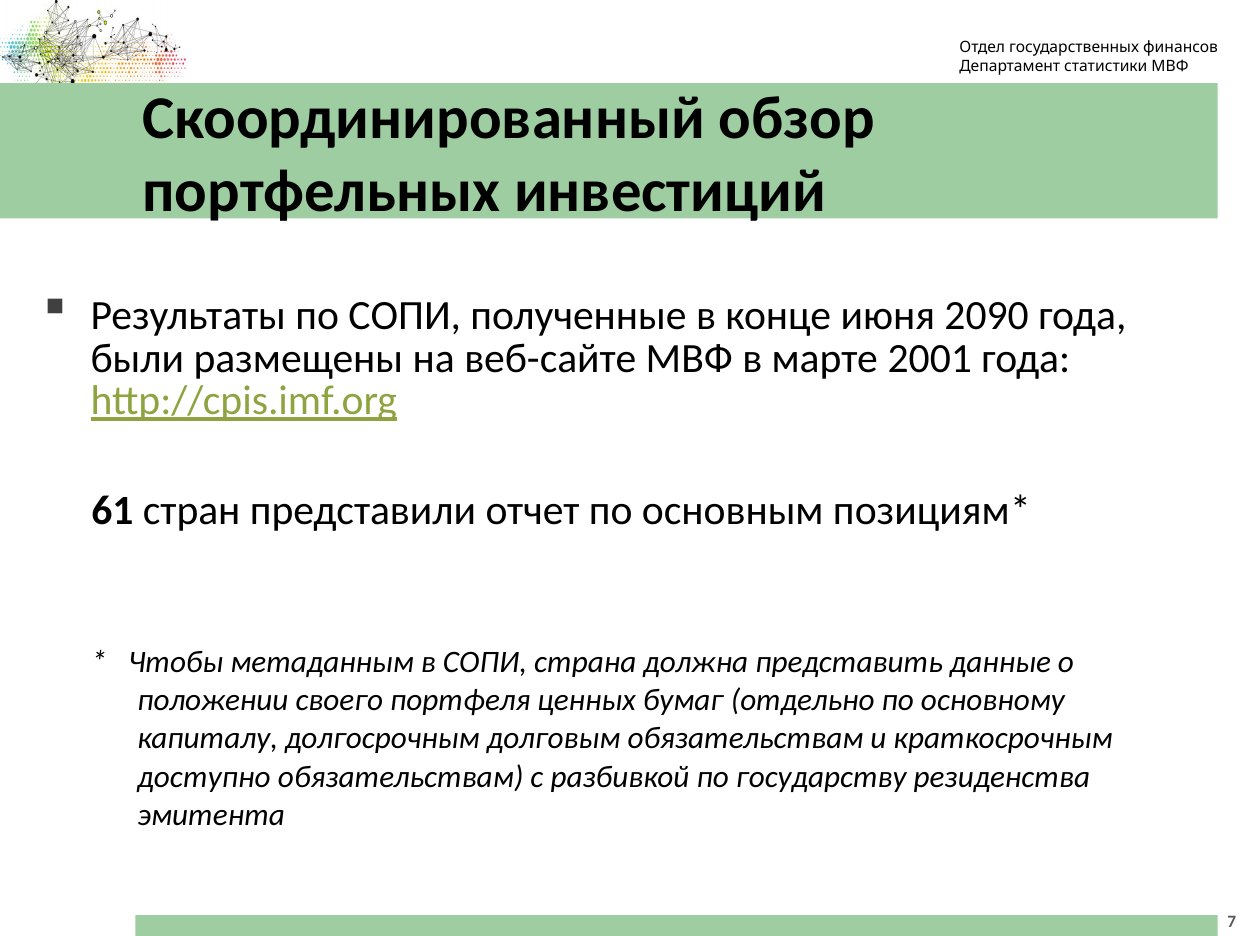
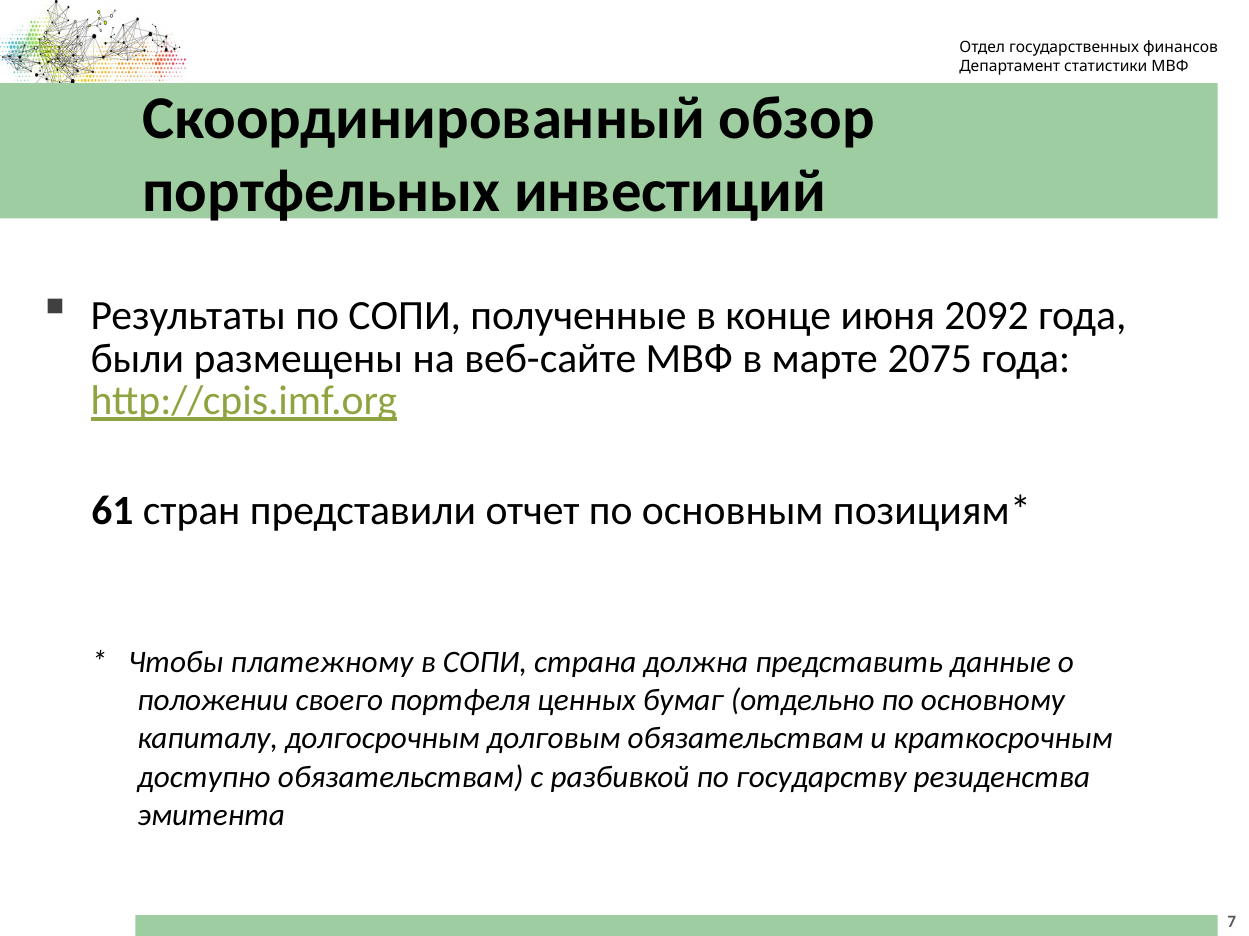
2090: 2090 -> 2092 (987, 316)
2001: 2001 -> 2075 (930, 359)
метаданным: метаданным -> платежному (322, 663)
